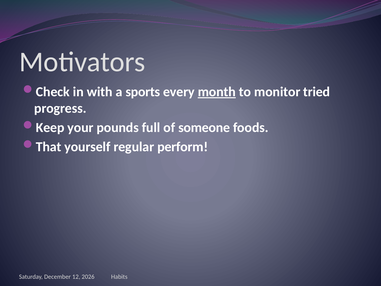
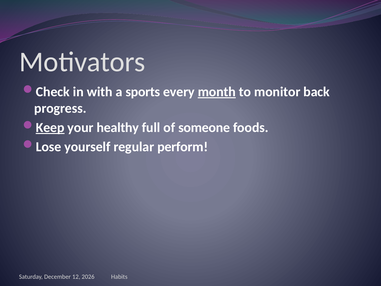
tried: tried -> back (317, 92)
Keep underline: none -> present (50, 127)
pounds: pounds -> healthy (118, 127)
That: That -> Lose (49, 147)
